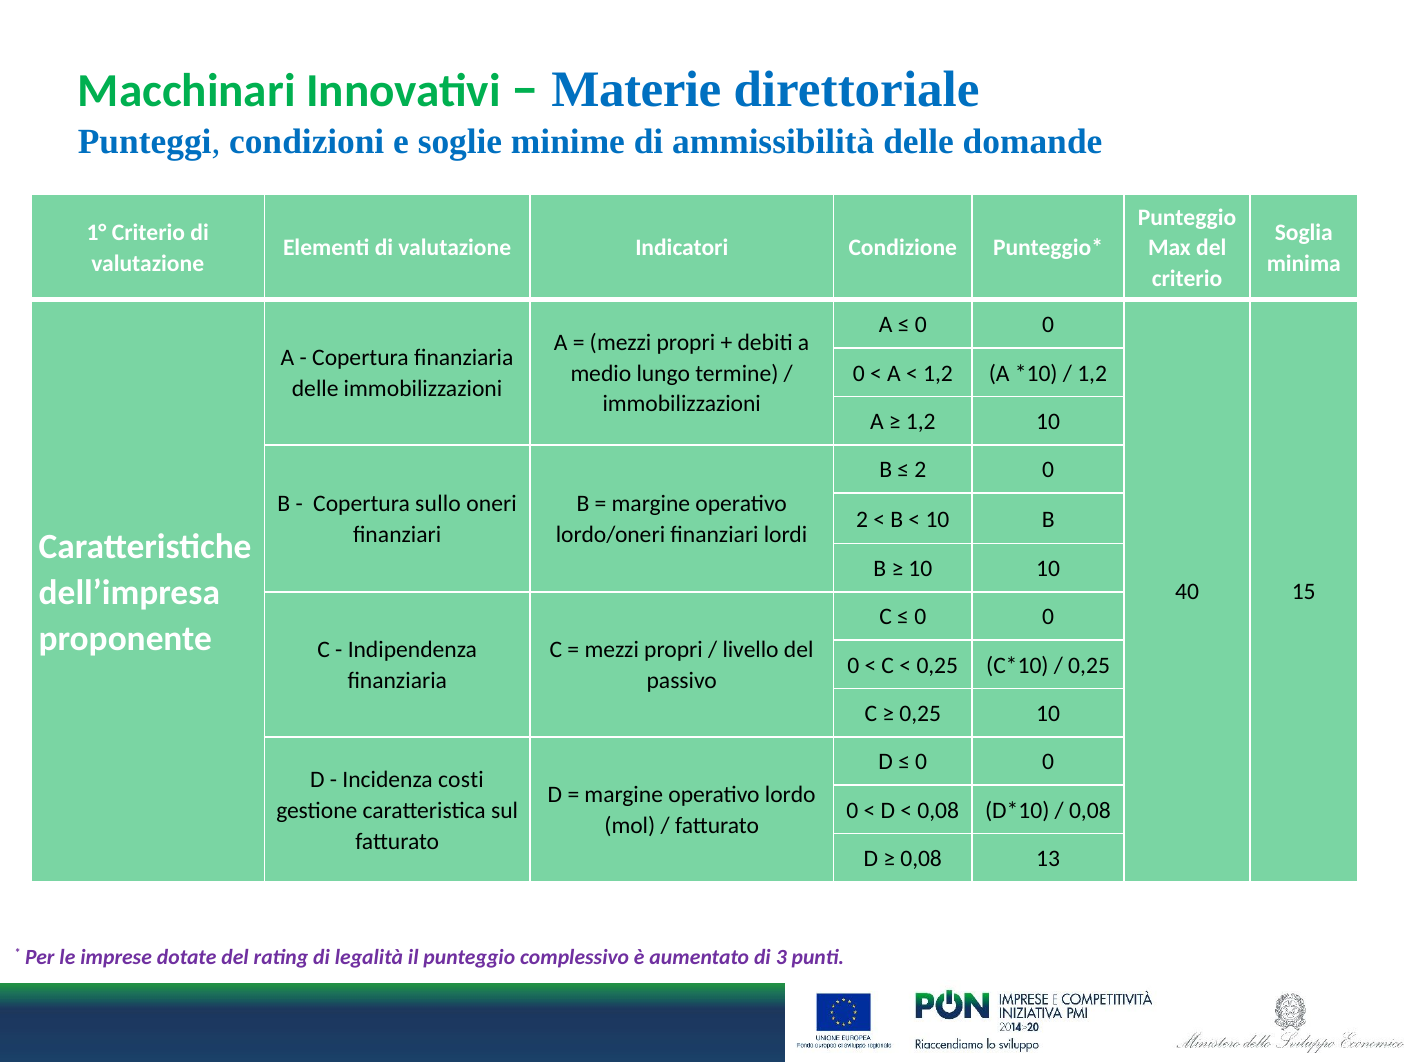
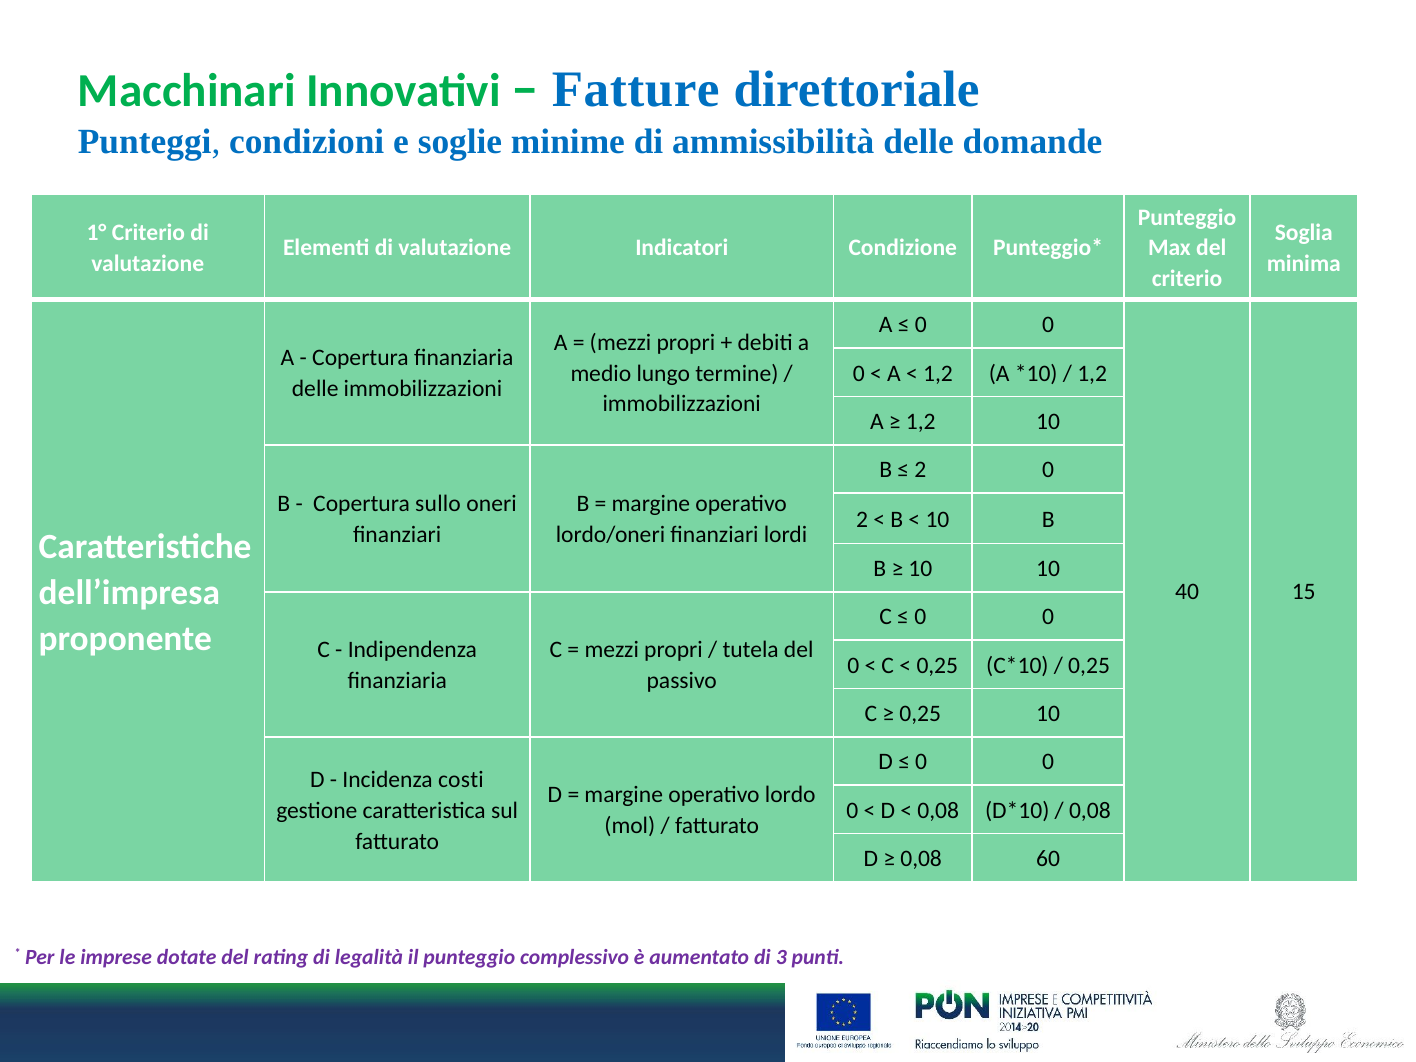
Materie: Materie -> Fatture (636, 90)
livello: livello -> tutela (751, 650)
13: 13 -> 60 (1048, 859)
